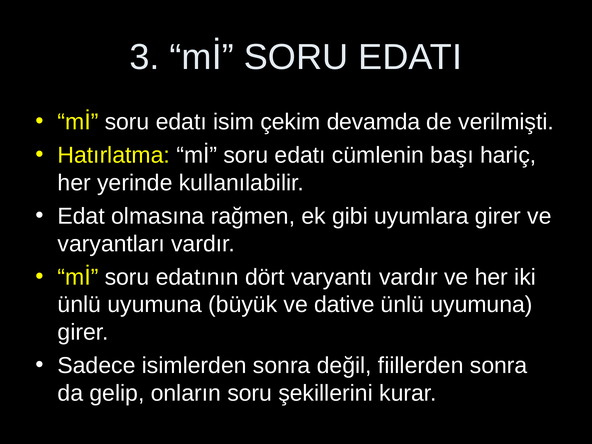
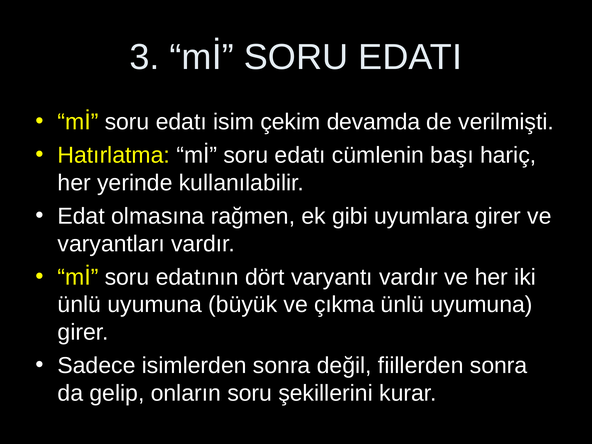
dative: dative -> çıkma (344, 305)
